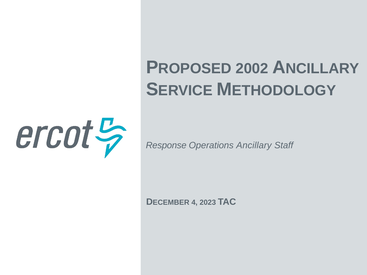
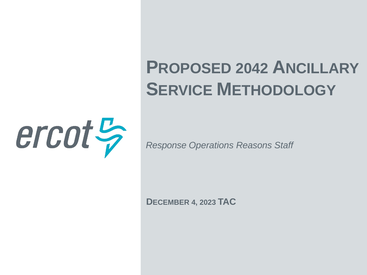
2002: 2002 -> 2042 (252, 69)
Ancillary: Ancillary -> Reasons (254, 146)
